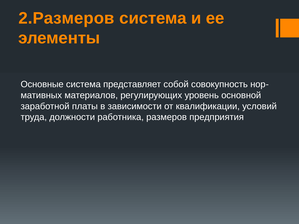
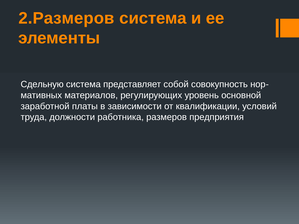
Основные: Основные -> Сдельную (42, 84)
